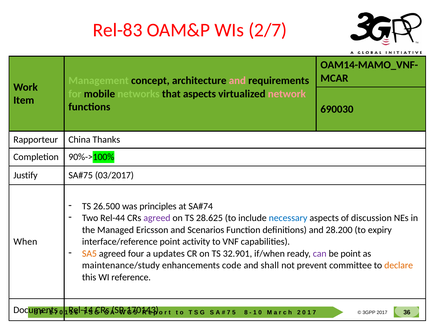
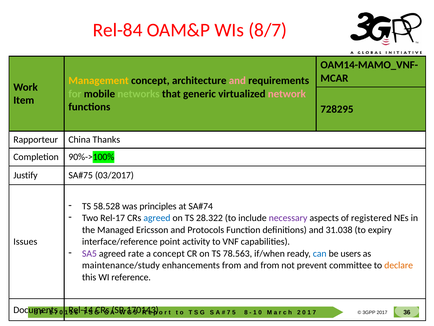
Rel-83: Rel-83 -> Rel-84 (118, 30)
2/7: 2/7 -> 8/7 (268, 30)
Management colour: light green -> yellow (99, 80)
that aspects: aspects -> generic (199, 94)
690030: 690030 -> 728295 (337, 109)
26.500: 26.500 -> 58.528 (107, 206)
Rel-44: Rel-44 -> Rel-17 (113, 218)
agreed colour: purple -> blue (157, 218)
28.625: 28.625 -> 28.322 (209, 218)
necessary colour: blue -> purple (288, 218)
discussion: discussion -> registered (371, 218)
Scenarios: Scenarios -> Protocols (206, 230)
28.200: 28.200 -> 31.038 (339, 230)
When: When -> Issues (25, 241)
SA5 colour: orange -> purple (89, 253)
four: four -> rate (136, 253)
a updates: updates -> concept (169, 253)
32.901: 32.901 -> 78.563 (237, 253)
can colour: purple -> blue (320, 253)
be point: point -> users (351, 253)
enhancements code: code -> from (232, 265)
and shall: shall -> from (270, 265)
